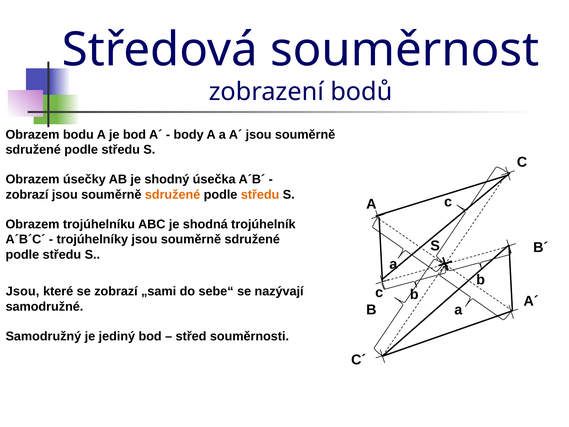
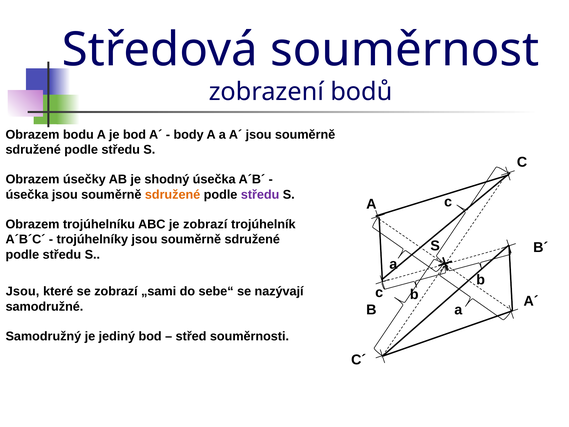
zobrazí: zobrazí -> úsečka (27, 194)
středu colour: orange -> purple (260, 194)
je shodná: shodná -> zobrazí (205, 224)
